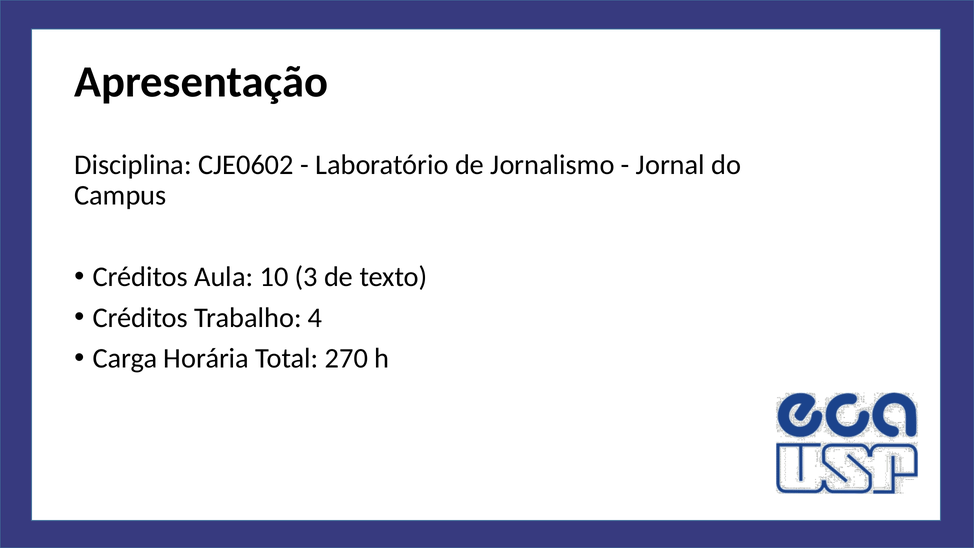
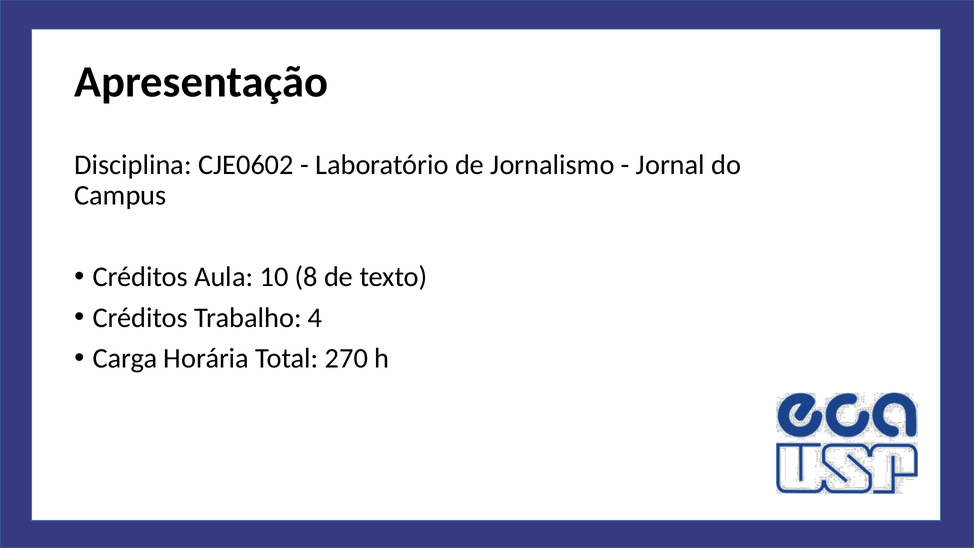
3: 3 -> 8 (306, 277)
